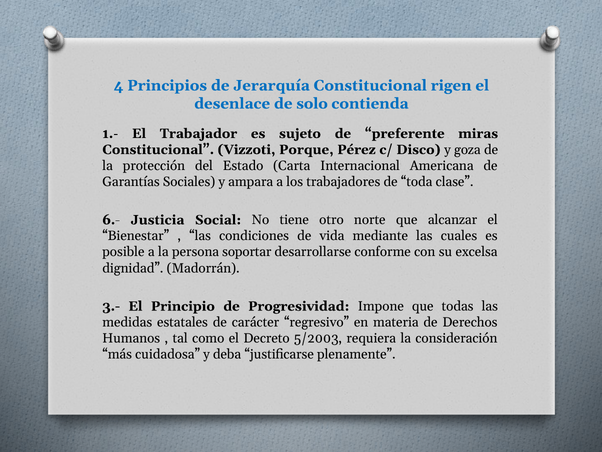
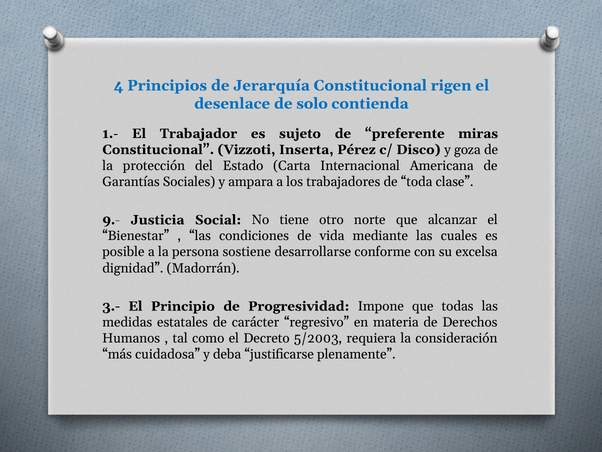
Porque: Porque -> Inserta (306, 149)
6.-: 6.- -> 9.- (111, 220)
soportar: soportar -> sostiene (247, 252)
